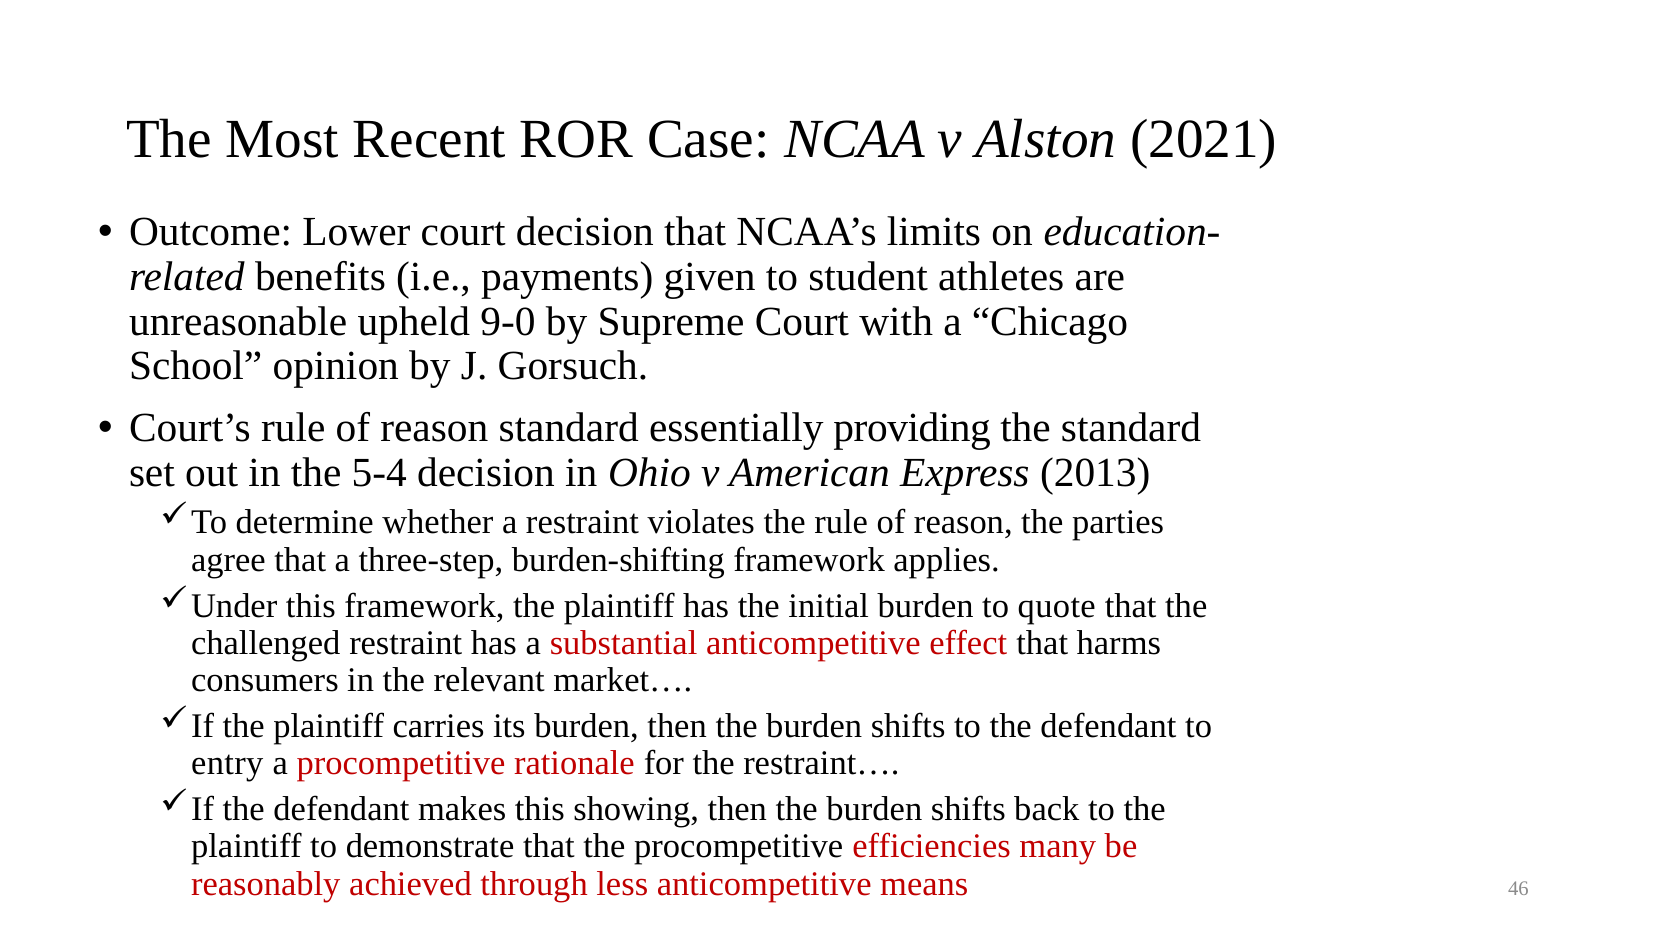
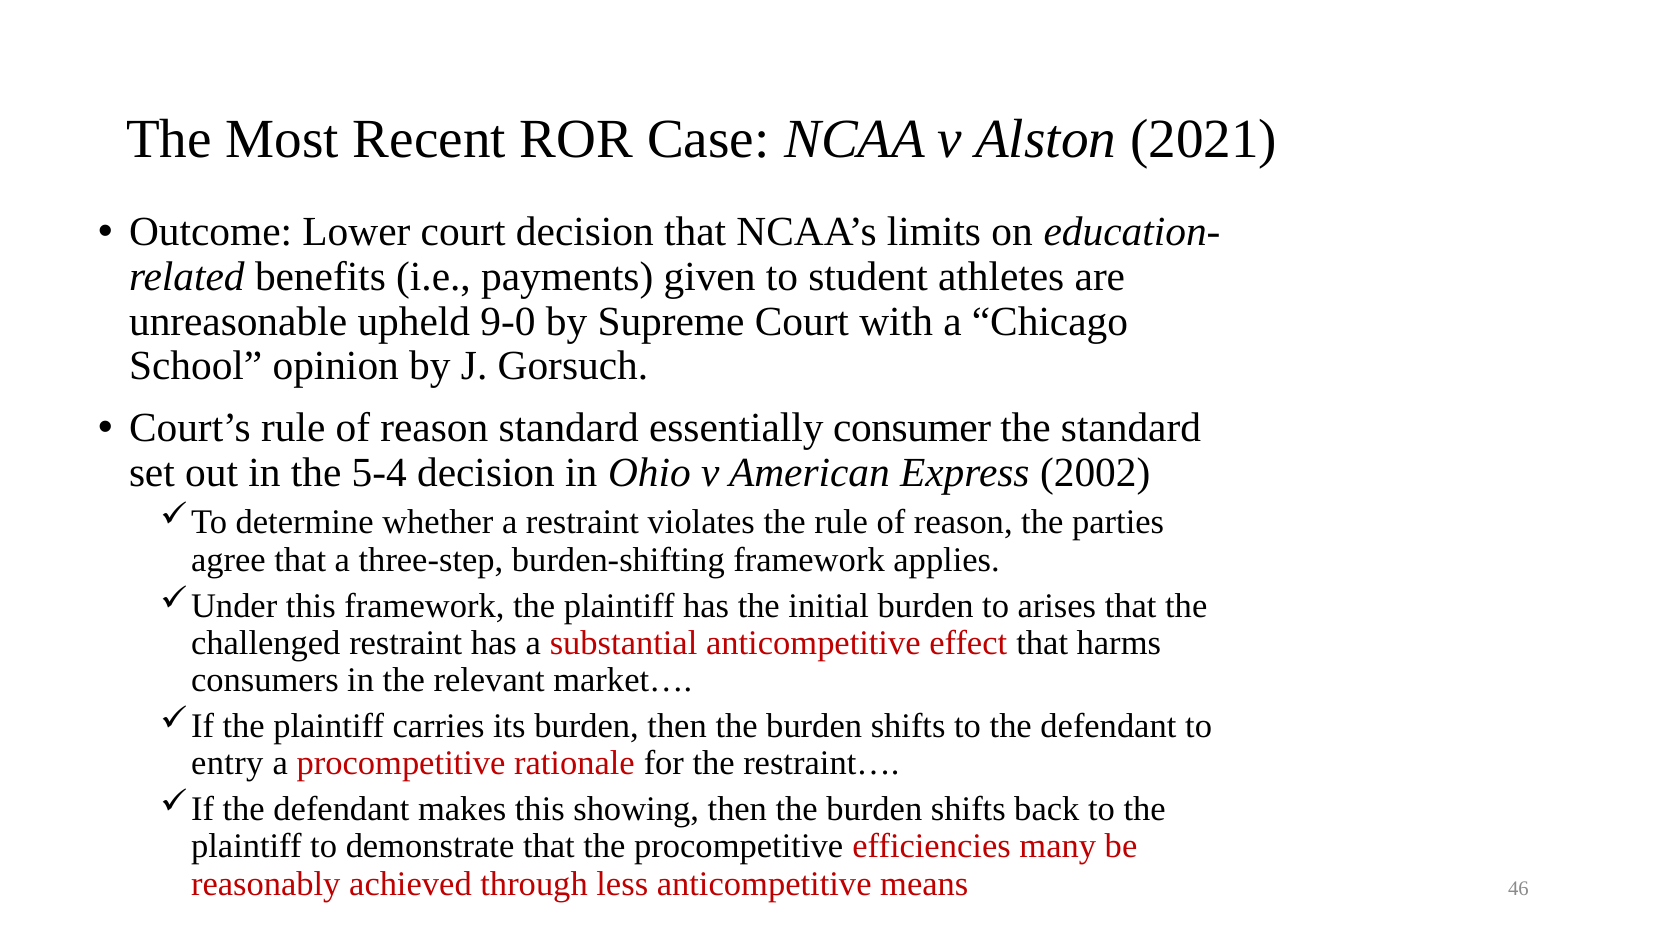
providing: providing -> consumer (912, 428)
2013: 2013 -> 2002 (1095, 473)
quote: quote -> arises (1057, 606)
